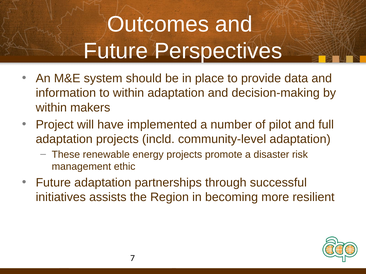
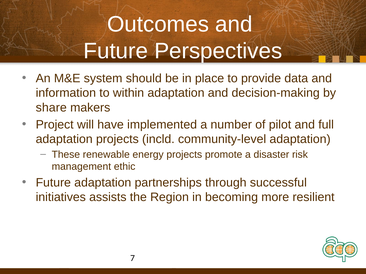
within: within -> share (51, 108)
